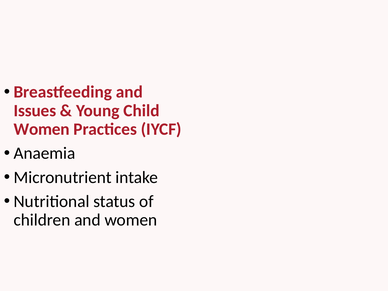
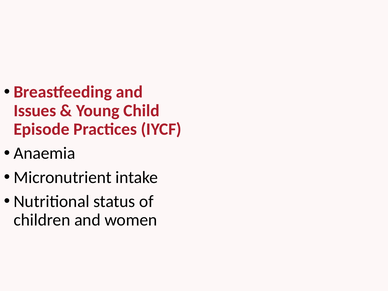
Women: Women -> Episode (42, 129)
